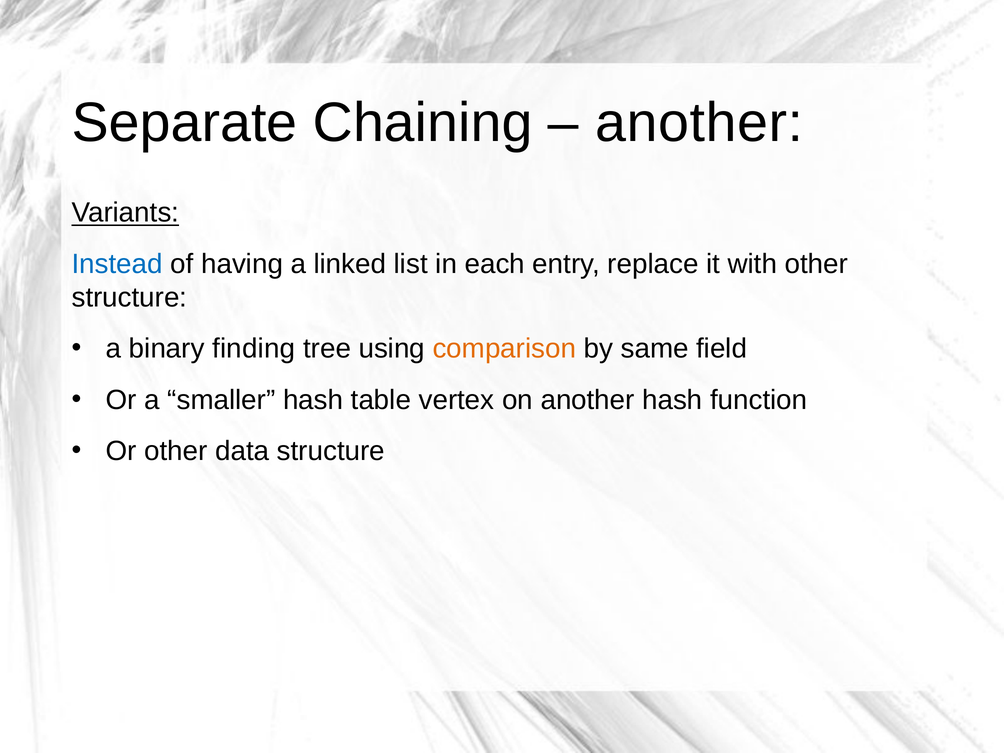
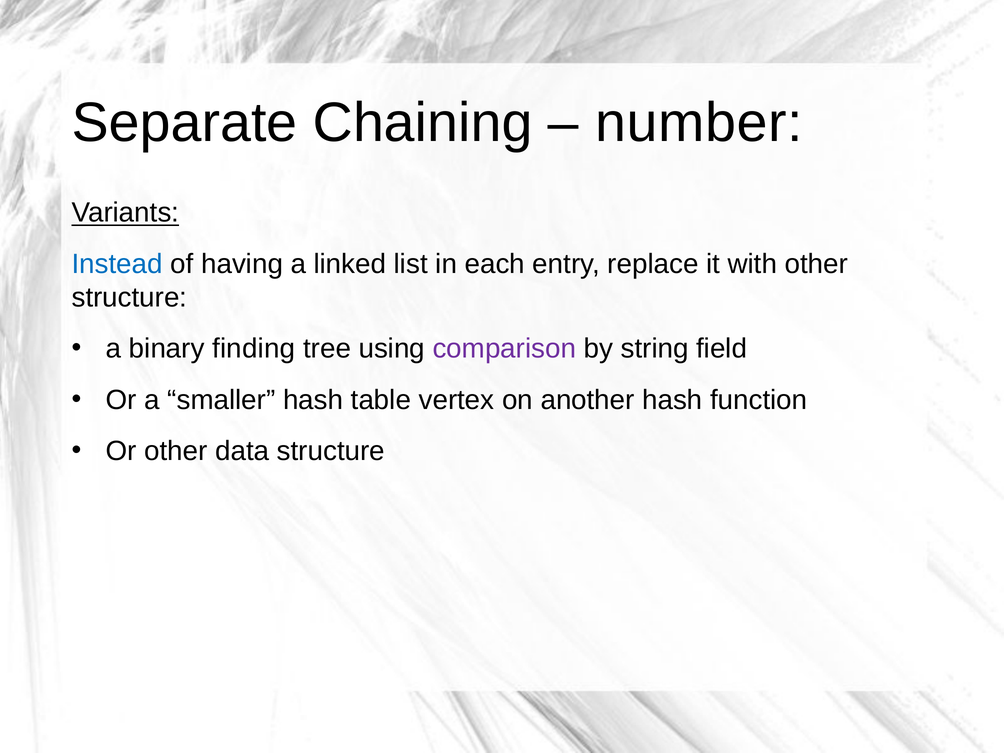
another: another -> number (699, 123)
comparison colour: orange -> purple (504, 349)
same: same -> string (655, 349)
